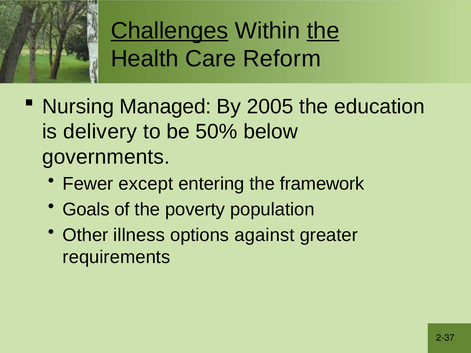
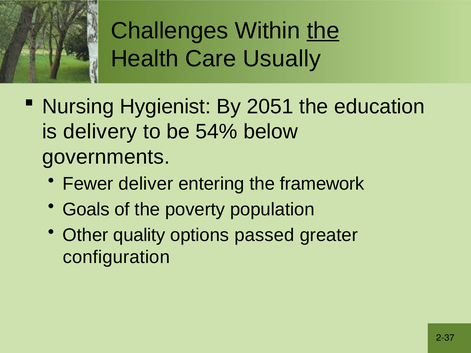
Challenges underline: present -> none (170, 31)
Reform: Reform -> Usually (282, 59)
Managed: Managed -> Hygienist (165, 107)
2005: 2005 -> 2051 (270, 107)
50%: 50% -> 54% (217, 132)
except: except -> deliver (146, 184)
illness: illness -> quality (139, 235)
against: against -> passed (264, 235)
requirements: requirements -> configuration (116, 257)
